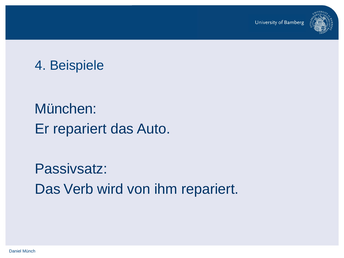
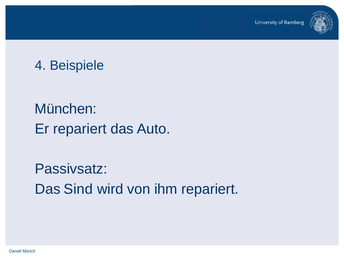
Verb: Verb -> Sind (78, 189)
